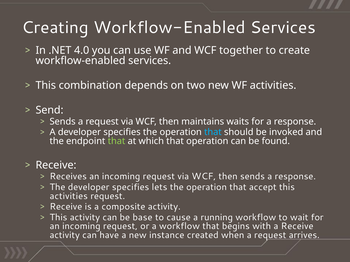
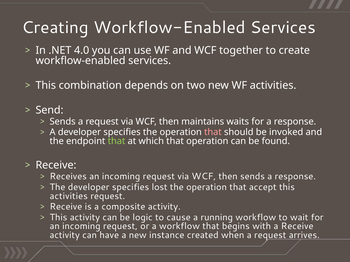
that colour: light blue -> pink (213, 132)
lets: lets -> lost (160, 187)
base: base -> logic (143, 218)
